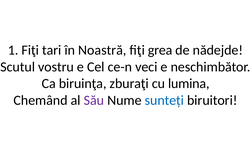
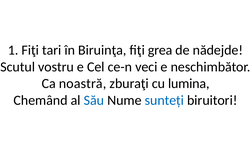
Noastră: Noastră -> Biruinţa (102, 50)
biruinţa: biruinţa -> noastră (83, 84)
Său colour: purple -> blue (94, 100)
